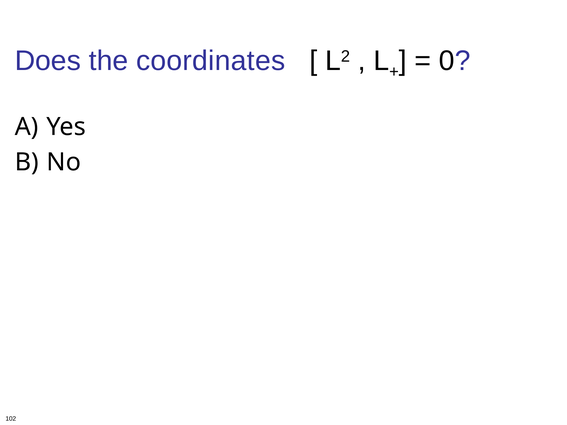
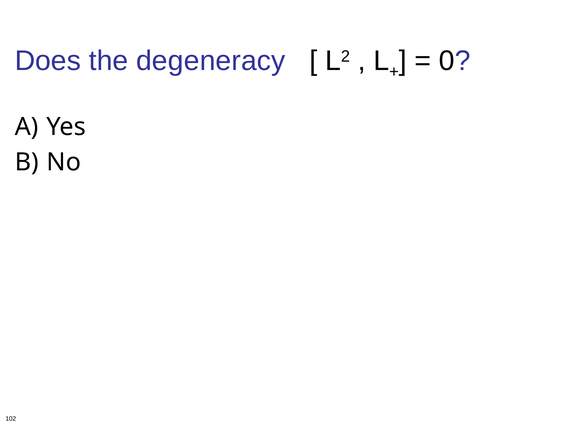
coordinates: coordinates -> degeneracy (211, 61)
